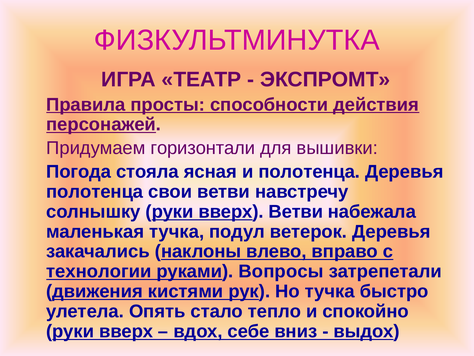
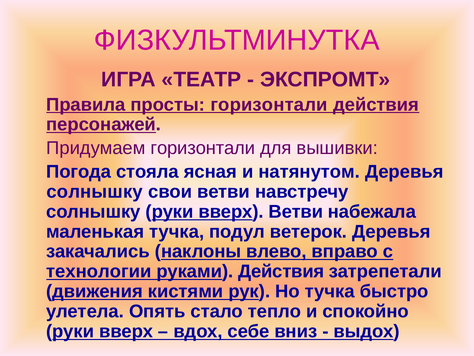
просты способности: способности -> горизонтали (269, 104)
и полотенца: полотенца -> натянутом (309, 172)
полотенца: полотенца -> солнышку (95, 191)
руками Вопросы: Вопросы -> Действия (281, 271)
